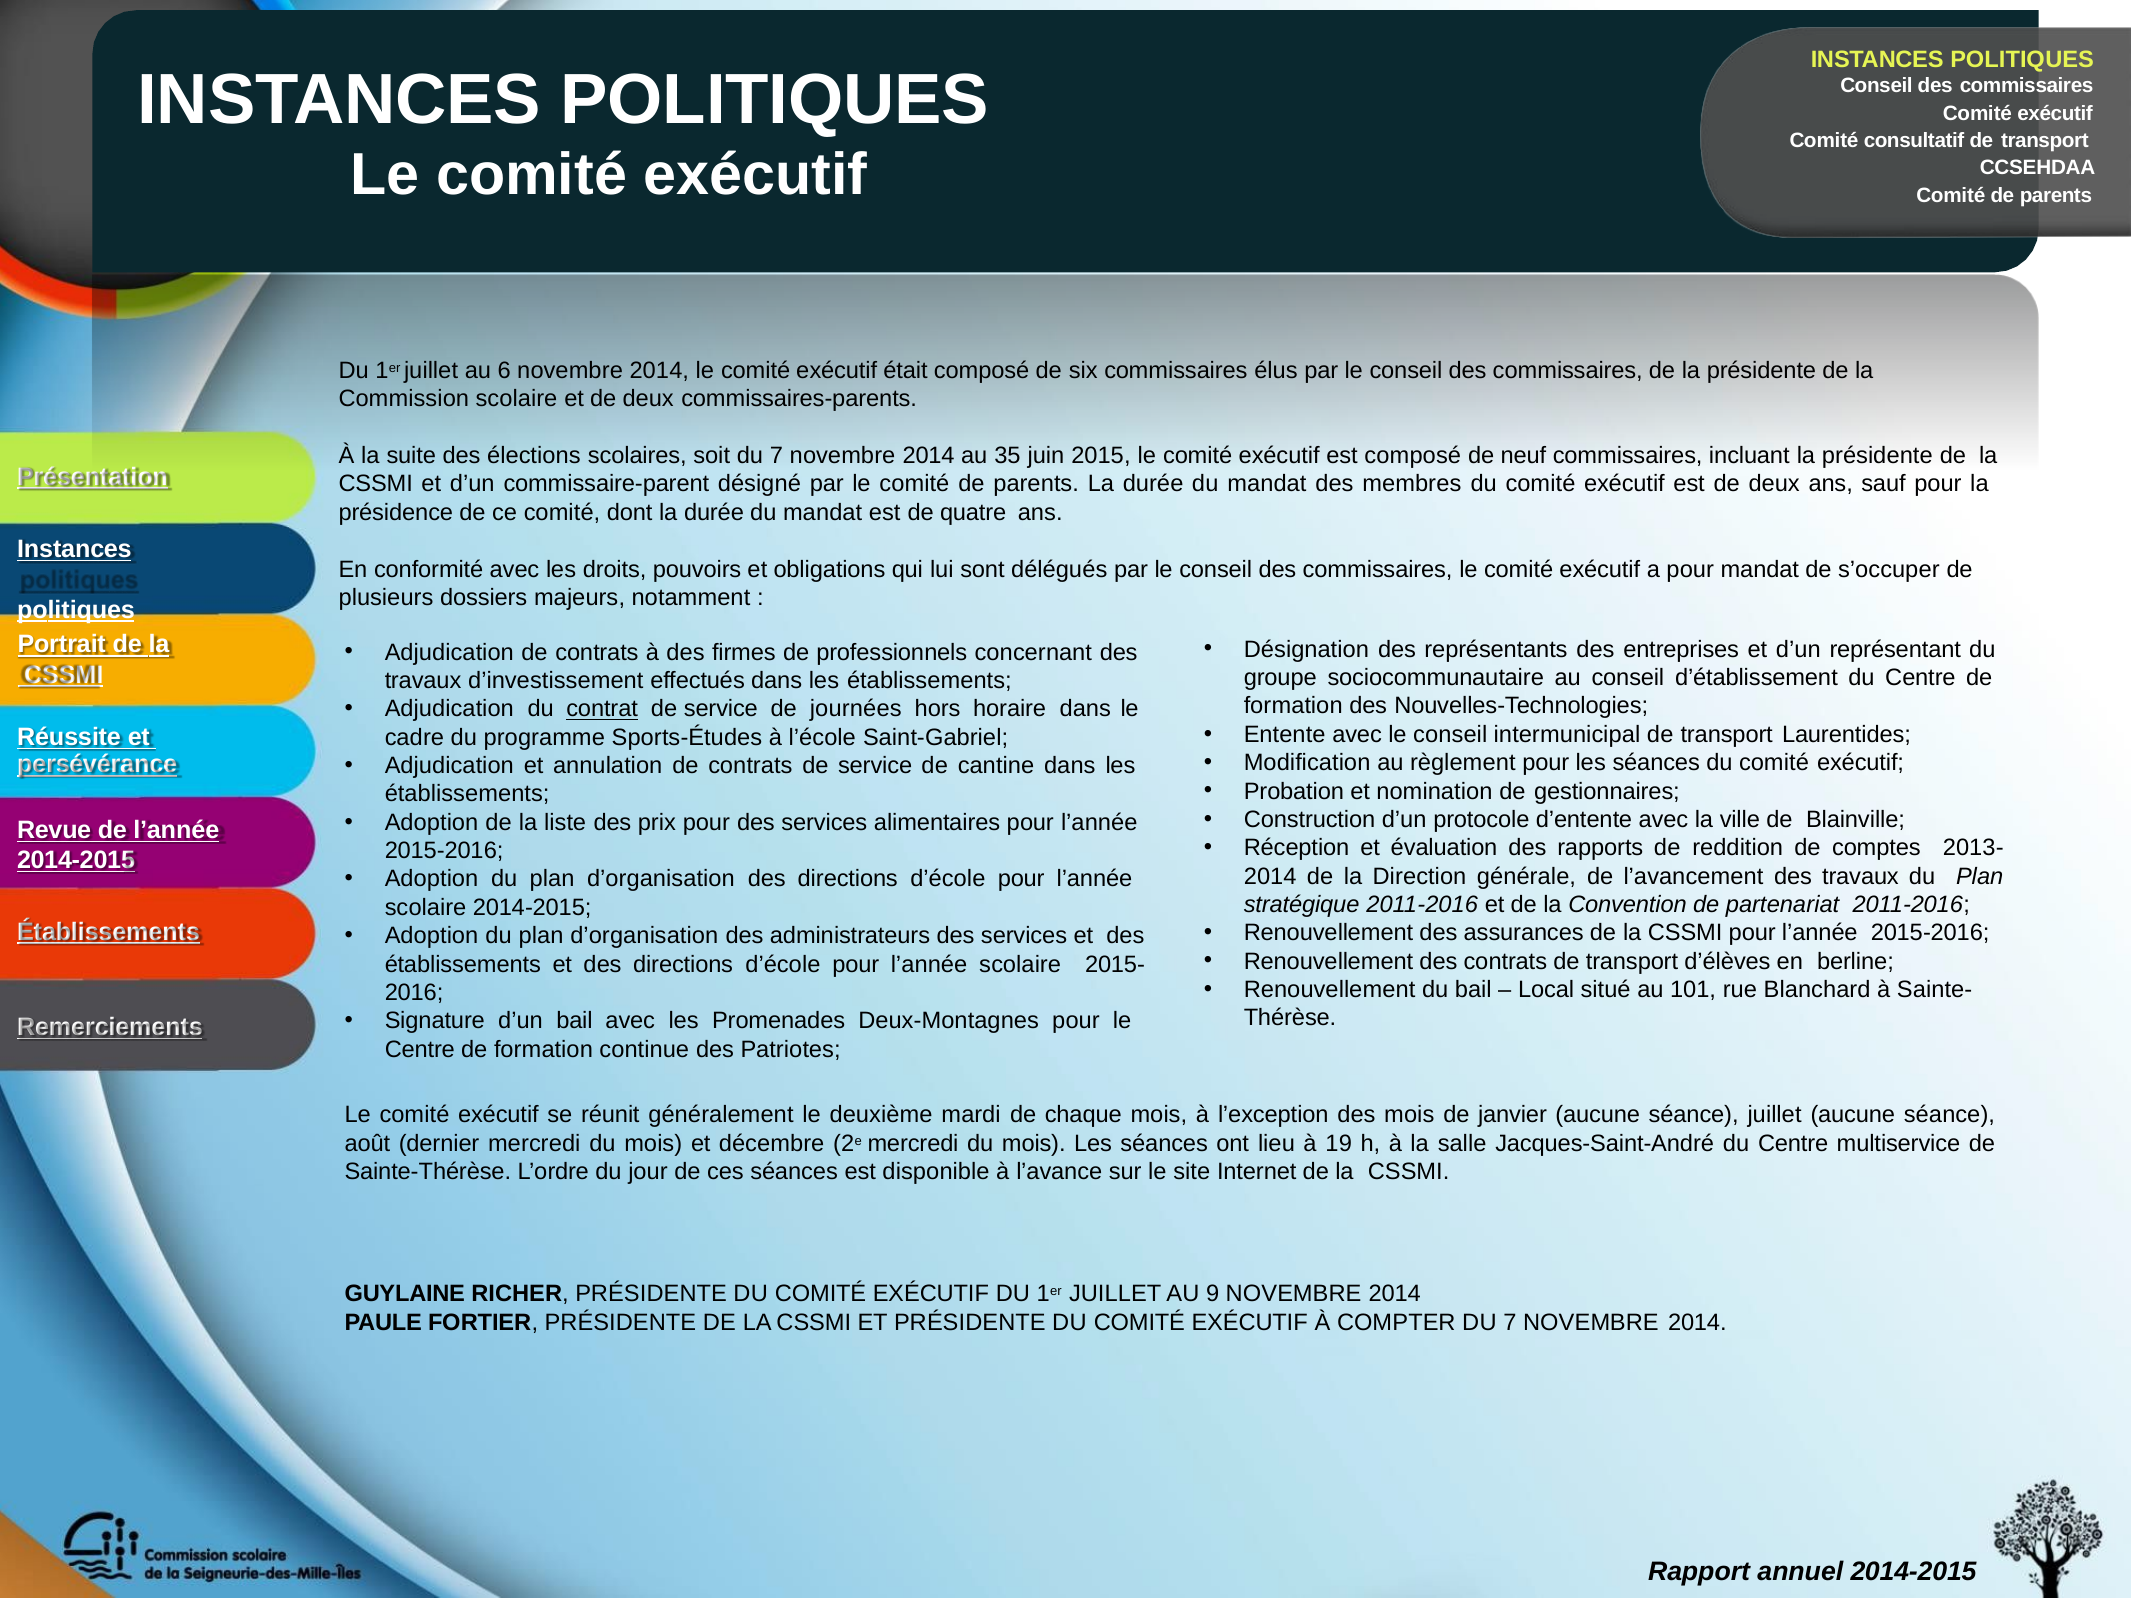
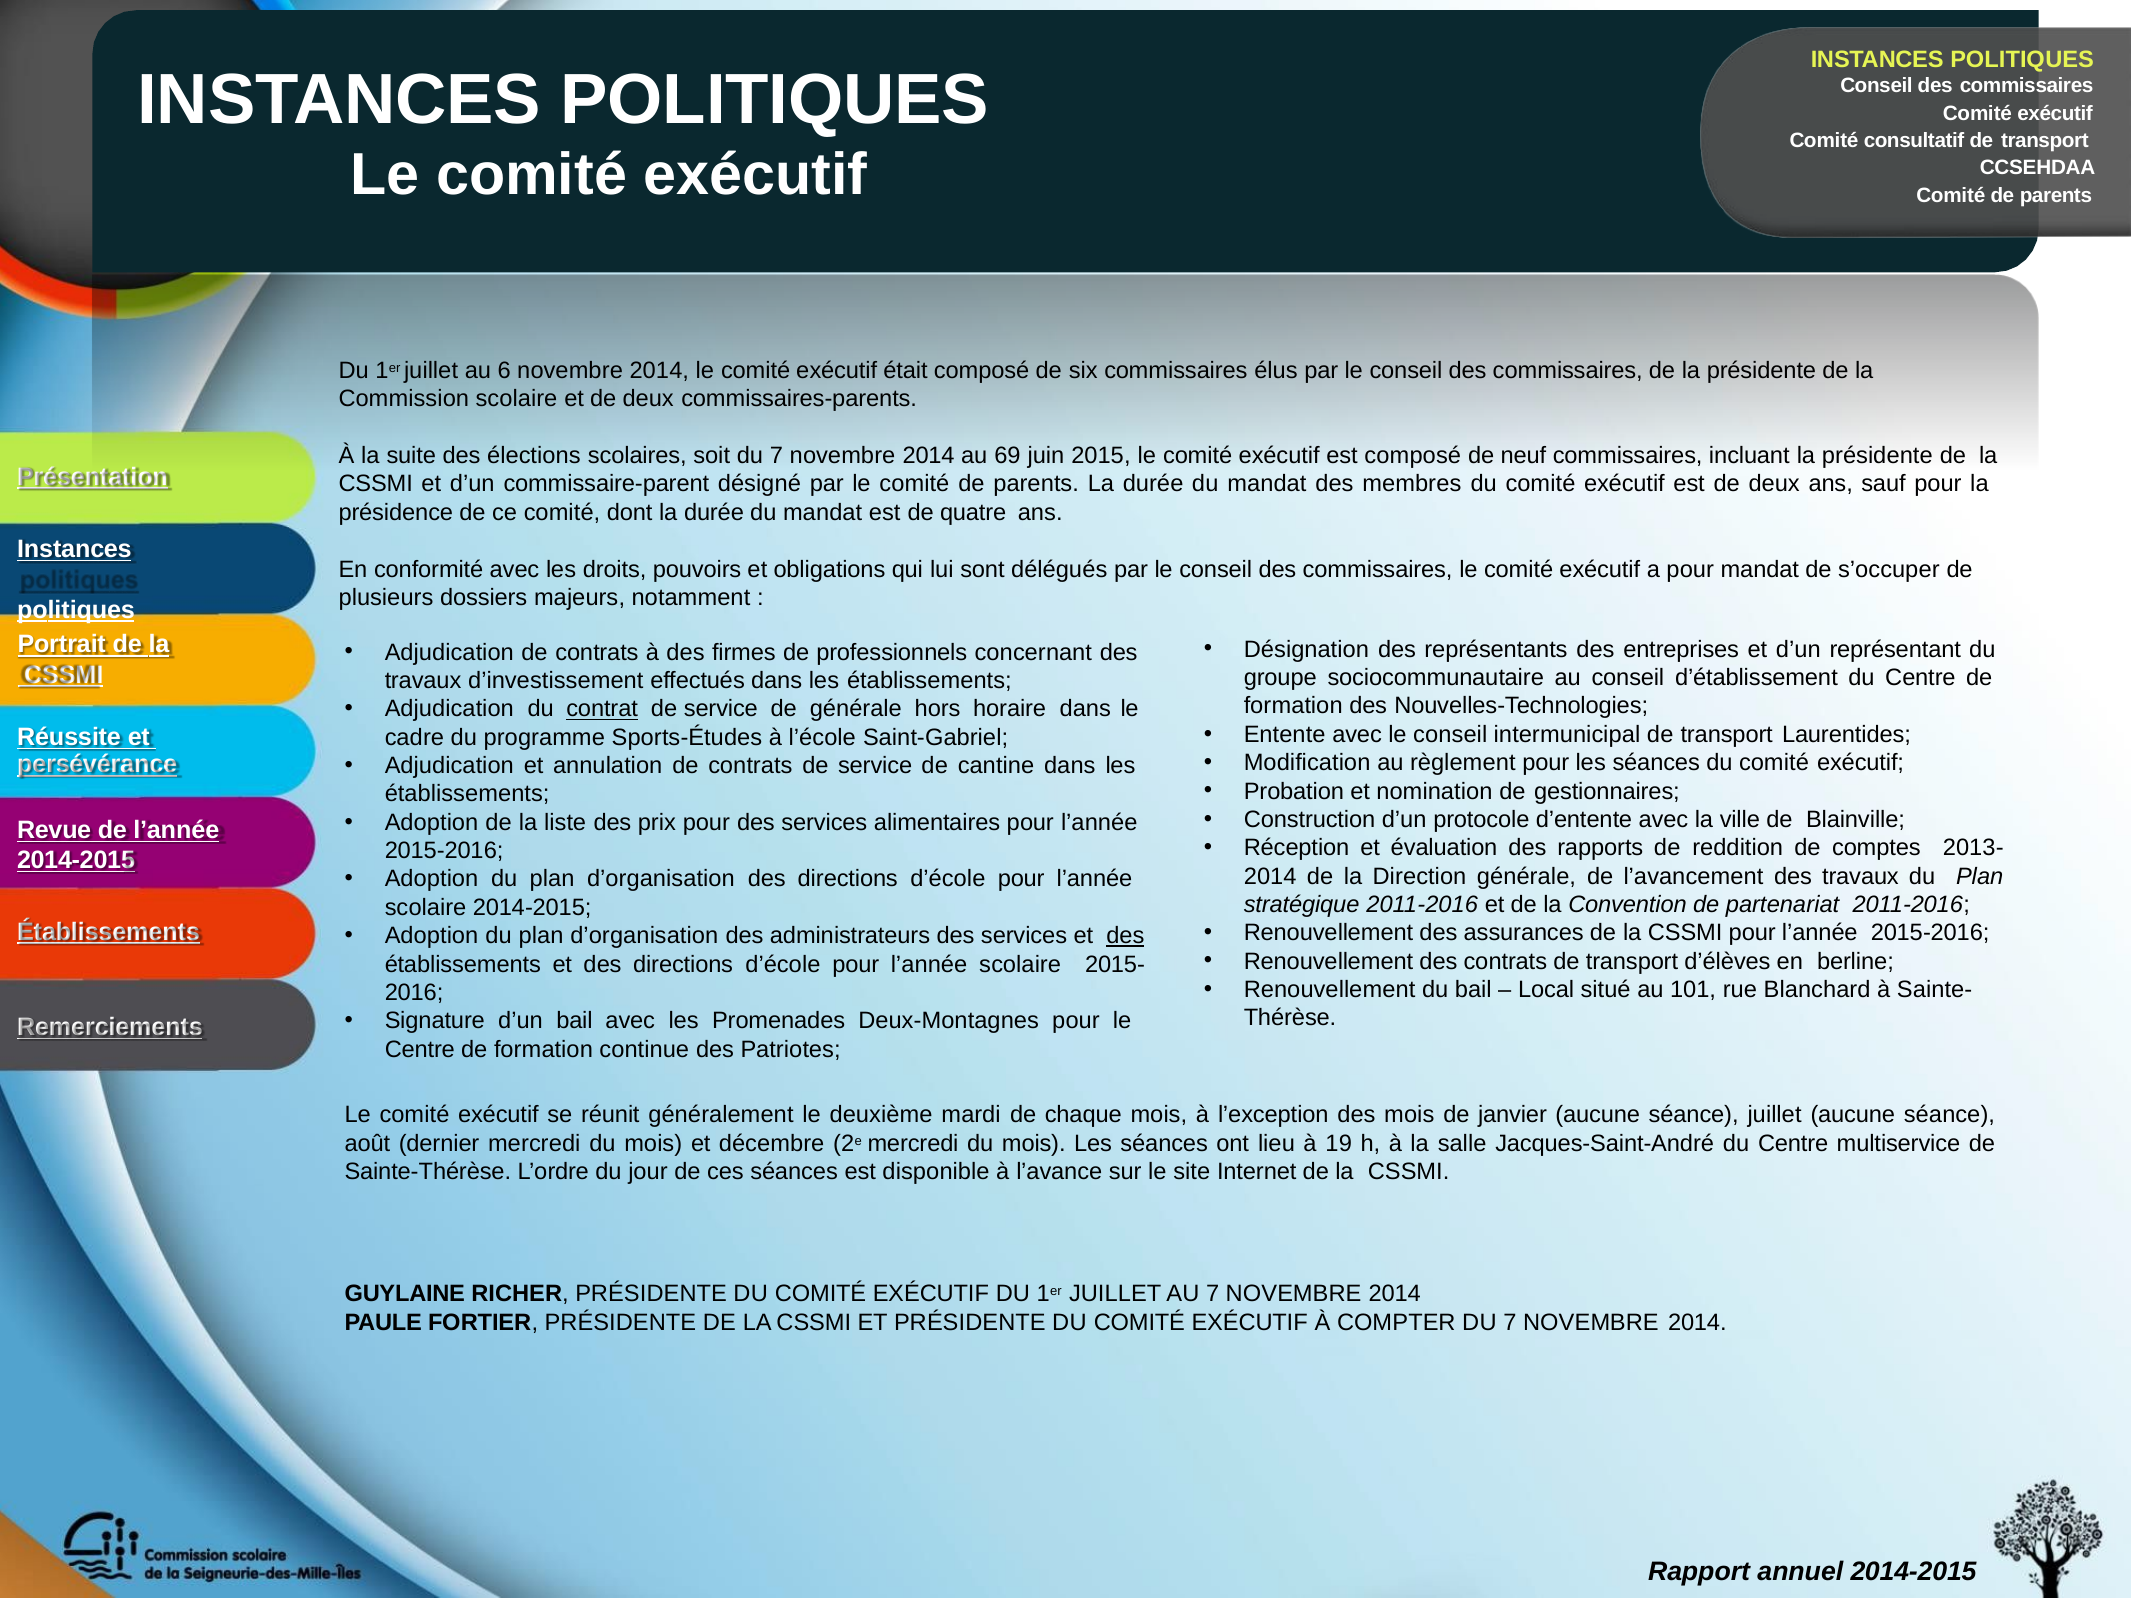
35: 35 -> 69 (1007, 456)
de journées: journées -> générale (856, 709)
des underline: none -> present (1125, 936)
AU 9: 9 -> 7 (1213, 1294)
